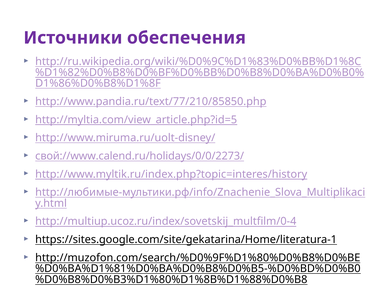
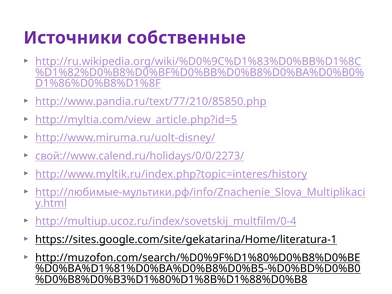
обеспечения: обеспечения -> собственные (186, 38)
